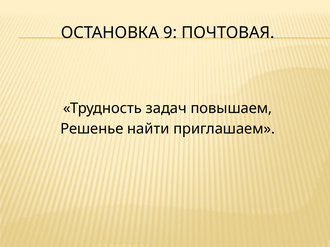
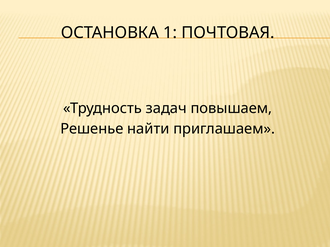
9: 9 -> 1 (170, 33)
